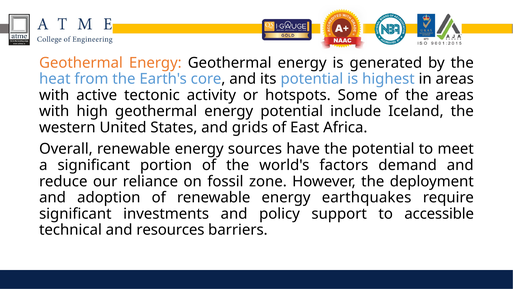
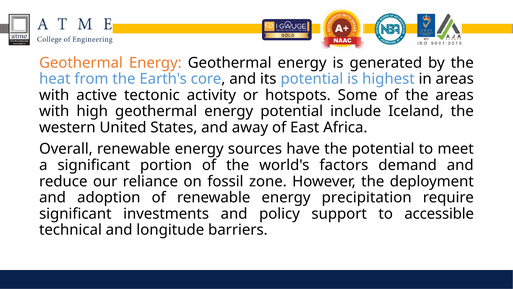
grids: grids -> away (250, 127)
earthquakes: earthquakes -> precipitation (367, 197)
resources: resources -> longitude (170, 230)
